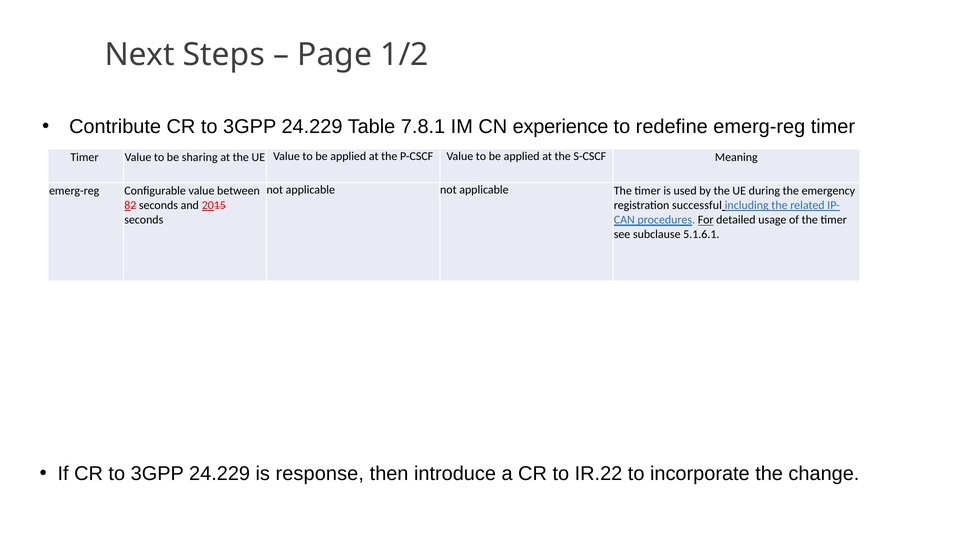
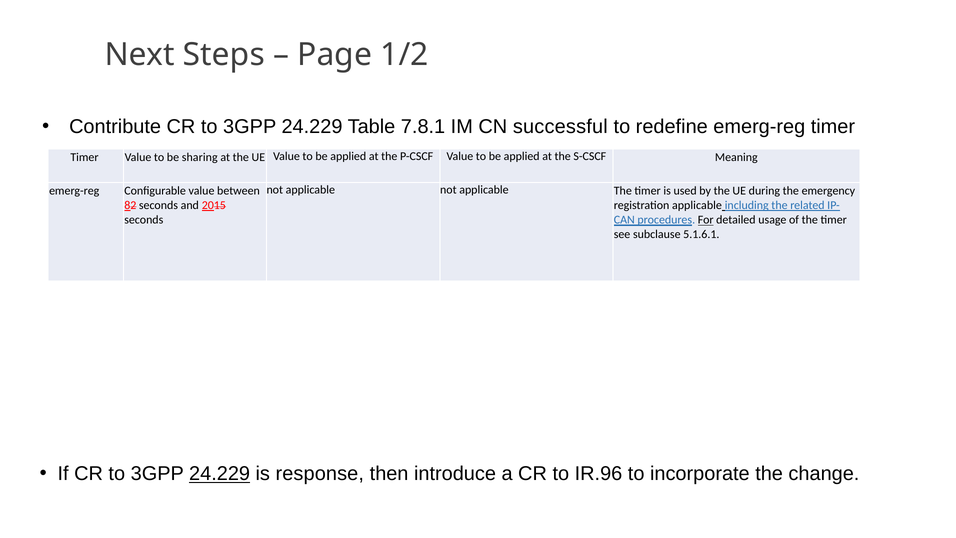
experience: experience -> successful (560, 127)
registration successful: successful -> applicable (697, 205)
24.229 underline: none -> present (220, 474)
IR.22: IR.22 -> IR.96 (599, 474)
